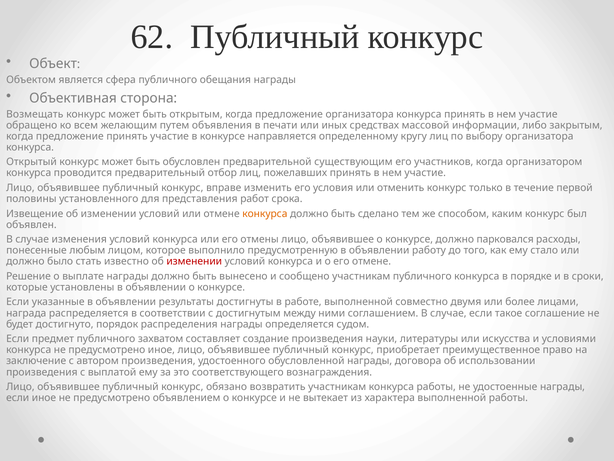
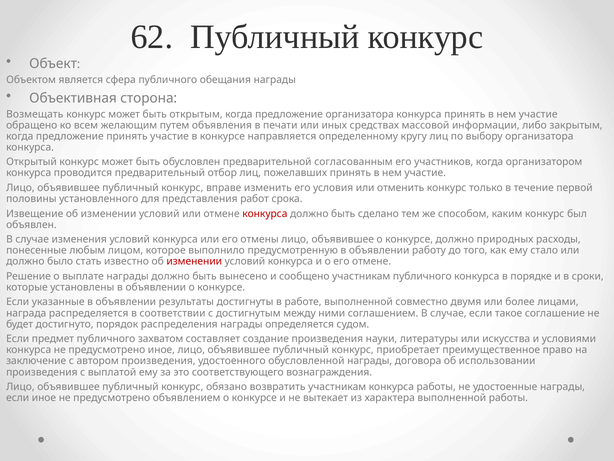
существующим: существующим -> согласованным (353, 162)
конкурса colour: orange -> red (265, 213)
парковался: парковался -> природных (505, 239)
